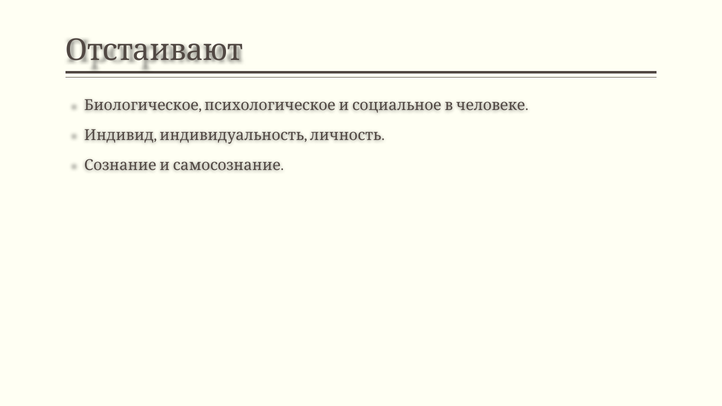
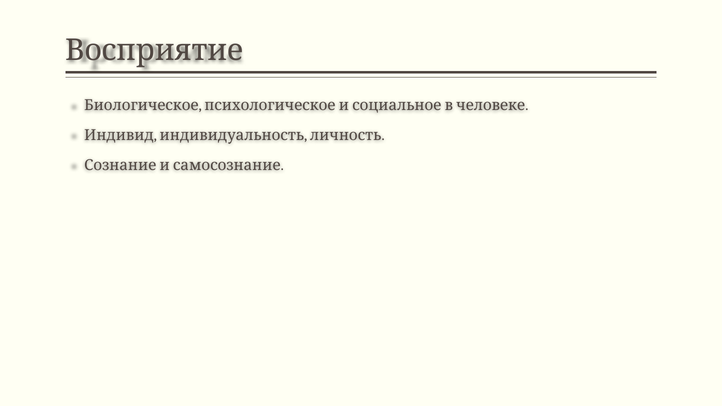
Отстаивают: Отстаивают -> Восприятие (154, 50)
